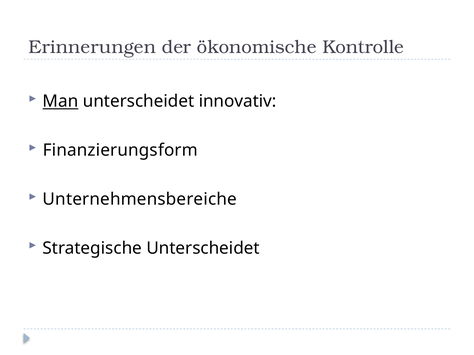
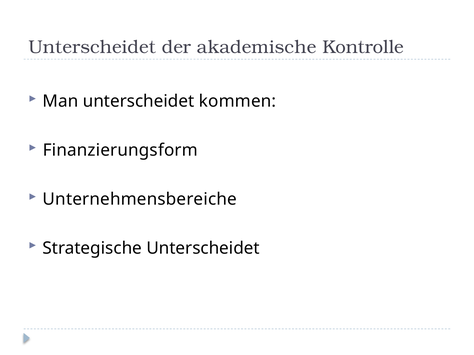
Erinnerungen: Erinnerungen -> Unterscheidet (92, 47)
ökonomische: ökonomische -> akademische (257, 47)
Man underline: present -> none (60, 101)
innovativ: innovativ -> kommen (238, 101)
